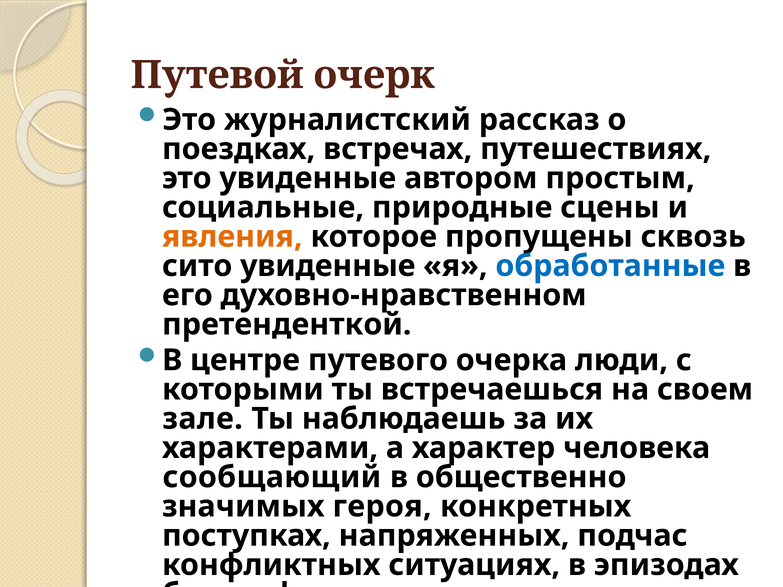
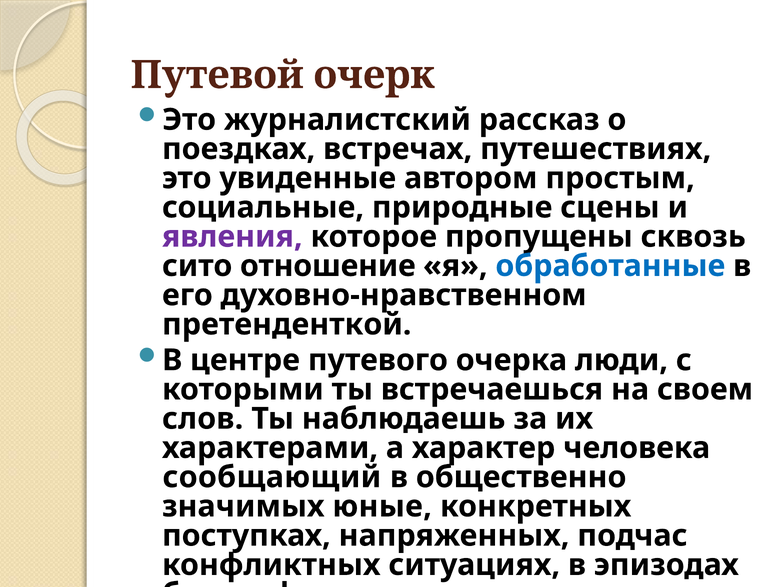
явления colour: orange -> purple (232, 237)
сито увиденные: увиденные -> отношение (328, 266)
зале: зале -> слов (203, 419)
значимых героя: героя -> юные (382, 507)
